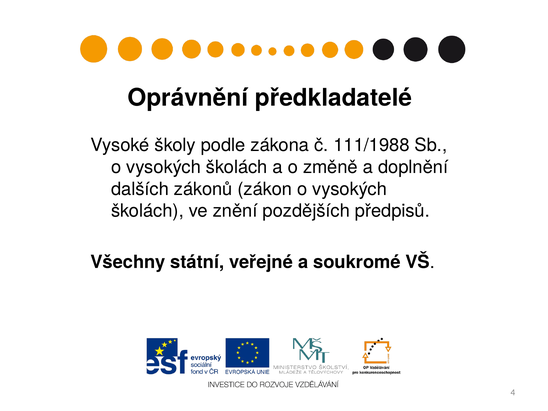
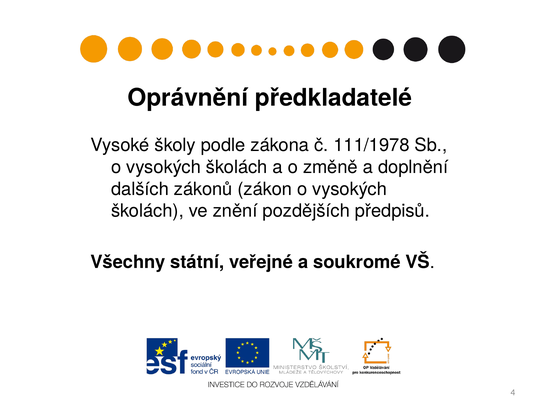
111/1988: 111/1988 -> 111/1978 (371, 145)
